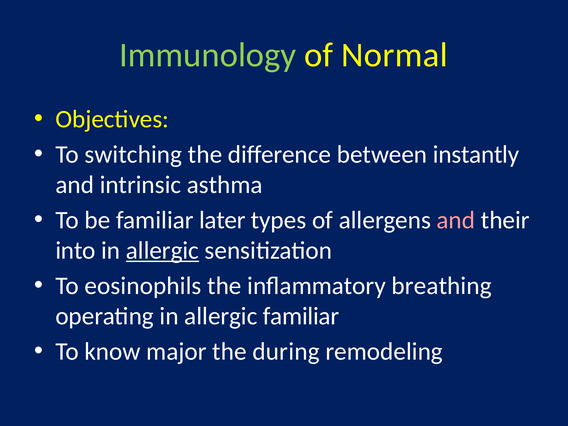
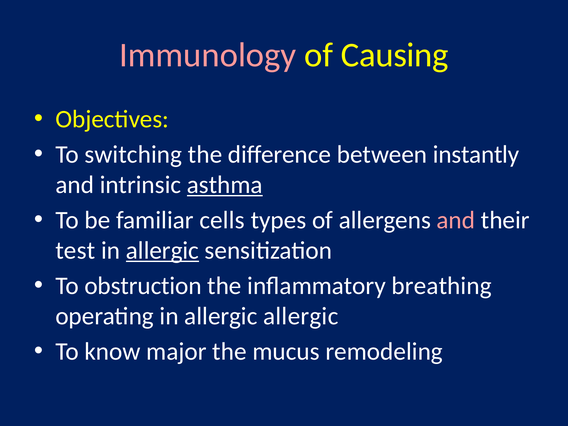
Immunology colour: light green -> pink (208, 55)
Normal: Normal -> Causing (395, 55)
asthma underline: none -> present (225, 185)
later: later -> cells (222, 220)
into: into -> test (75, 250)
eosinophils: eosinophils -> obstruction (143, 286)
allergic familiar: familiar -> allergic (301, 316)
during: during -> mucus (286, 351)
